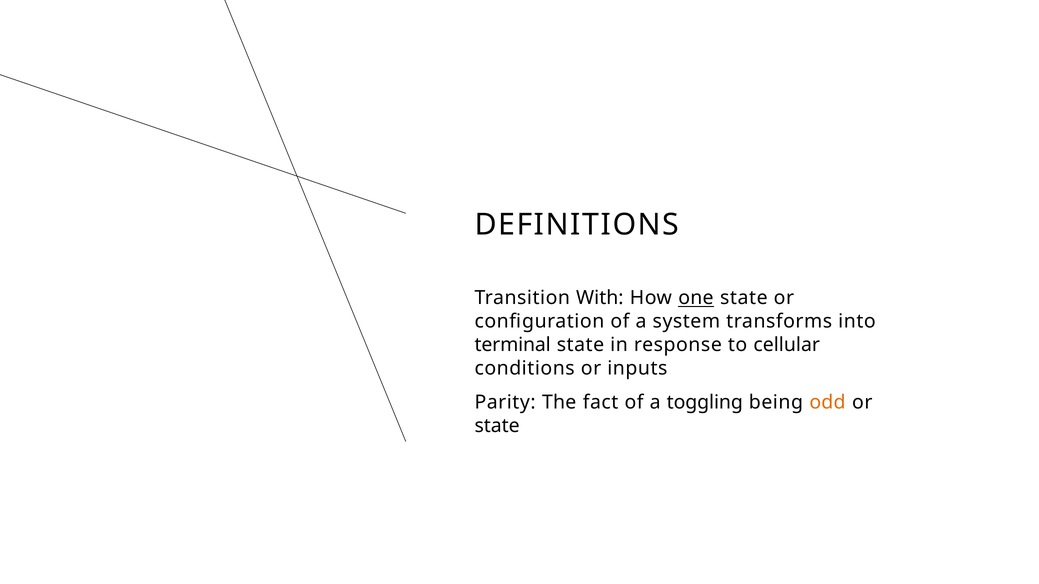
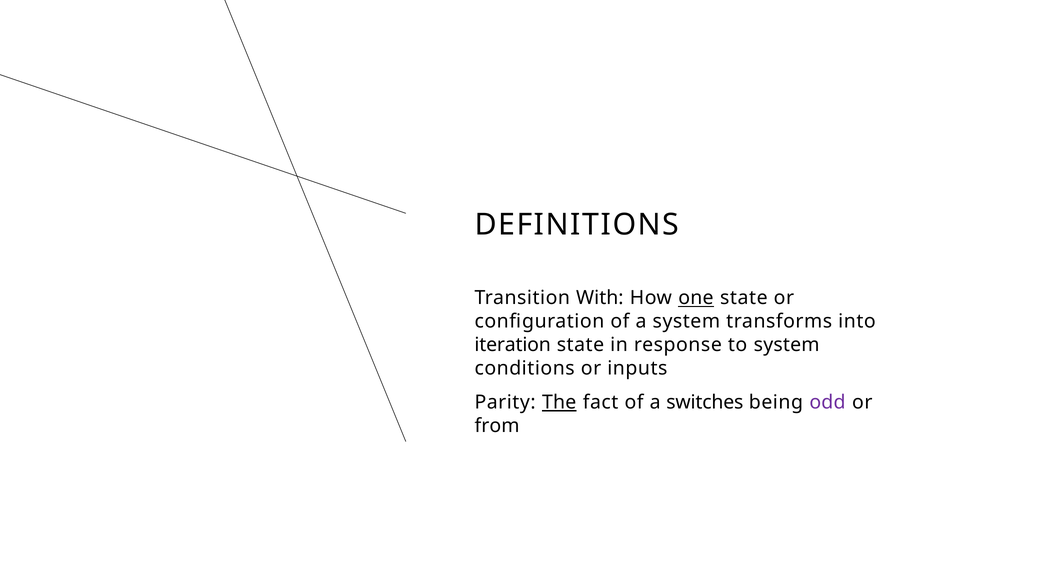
terminal: terminal -> iteration (513, 345)
to cellular: cellular -> system (787, 345)
The underline: none -> present (559, 403)
toggling: toggling -> switches (705, 403)
odd colour: orange -> purple (827, 403)
state: state -> from (497, 426)
